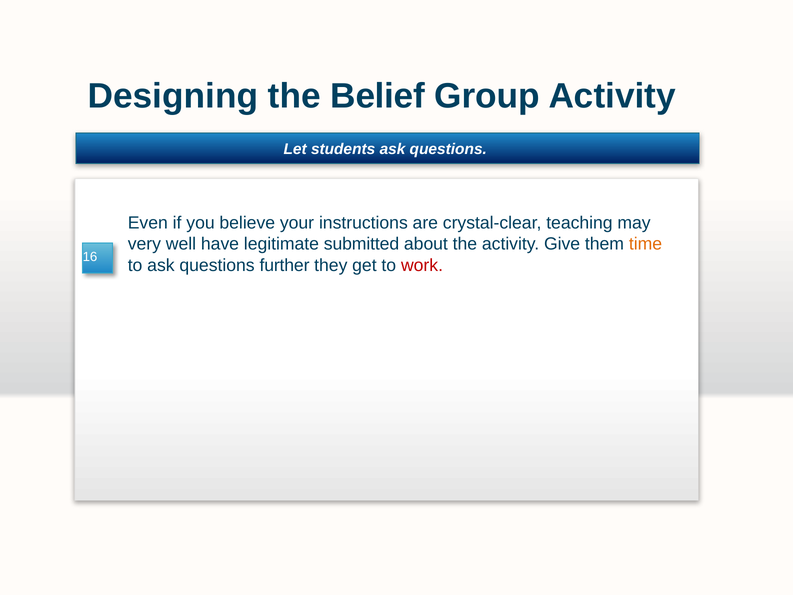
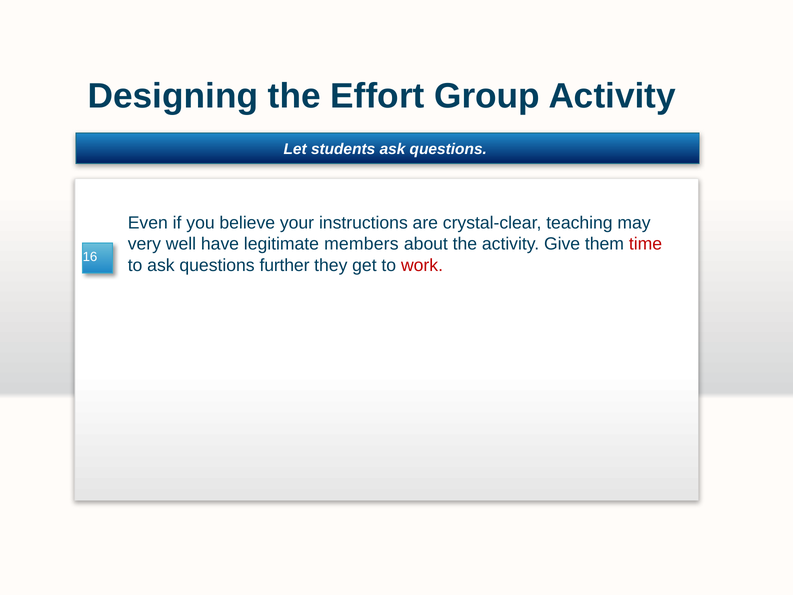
Belief: Belief -> Effort (377, 96)
submitted: submitted -> members (361, 244)
time colour: orange -> red (645, 244)
